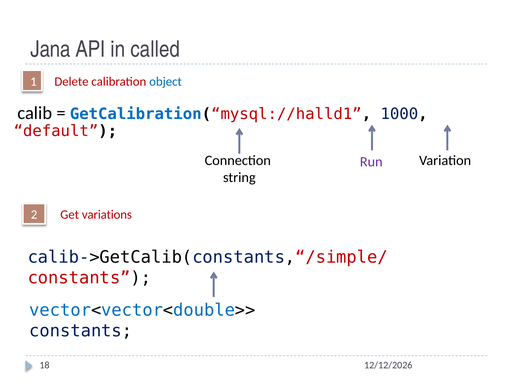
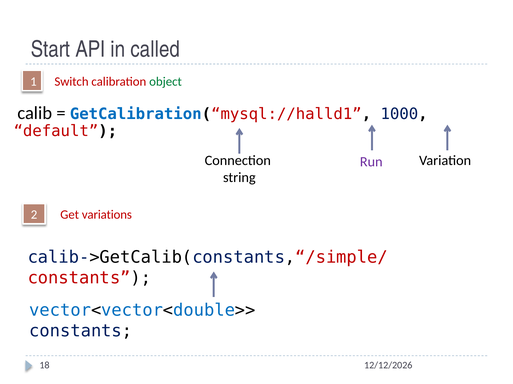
Jana: Jana -> Start (50, 49)
Delete: Delete -> Switch (72, 82)
object colour: blue -> green (166, 82)
